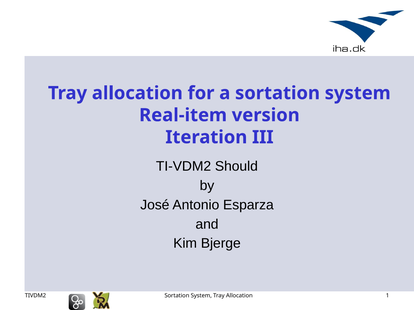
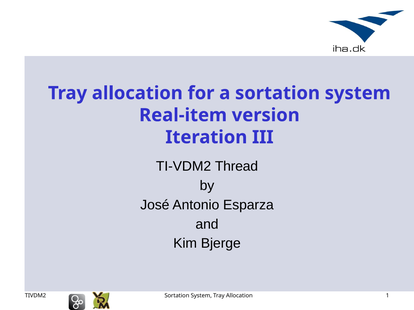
Should: Should -> Thread (236, 167)
